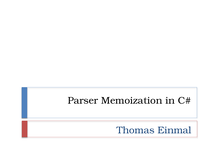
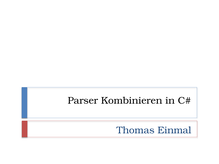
Memoization: Memoization -> Kombinieren (132, 101)
